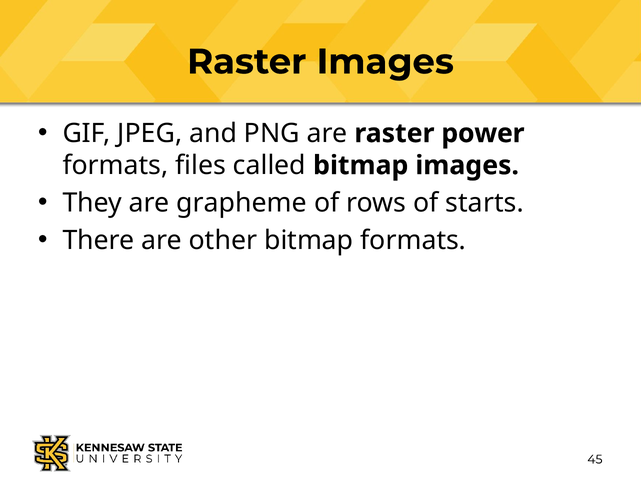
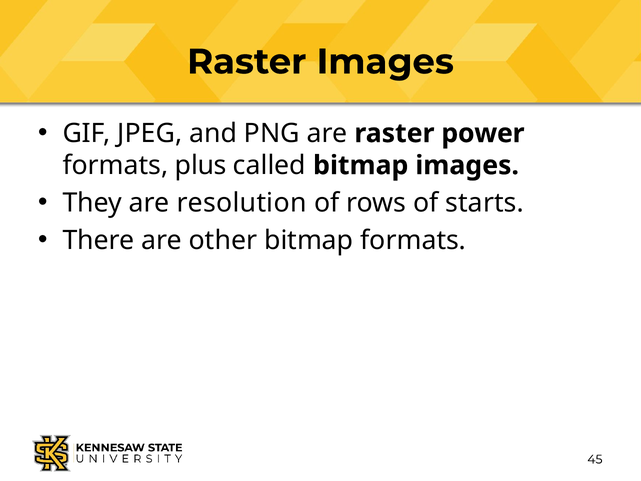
files: files -> plus (201, 165)
grapheme: grapheme -> resolution (242, 203)
